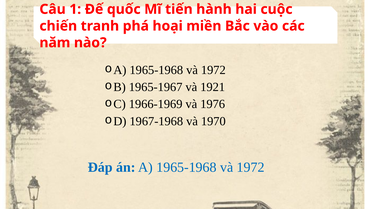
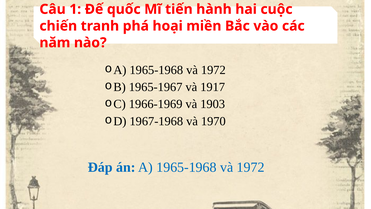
1921: 1921 -> 1917 (213, 87)
1976: 1976 -> 1903 (213, 104)
